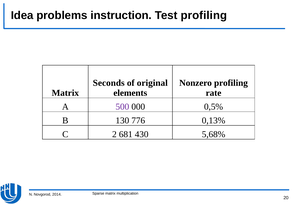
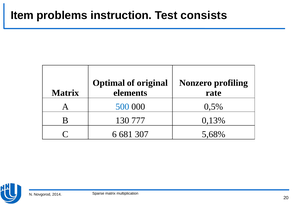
Idea: Idea -> Item (22, 15)
Test profiling: profiling -> consists (204, 15)
Seconds: Seconds -> Optimal (109, 83)
500 colour: purple -> blue (122, 107)
776: 776 -> 777 (138, 121)
2: 2 -> 6 (114, 134)
430: 430 -> 307 (142, 134)
